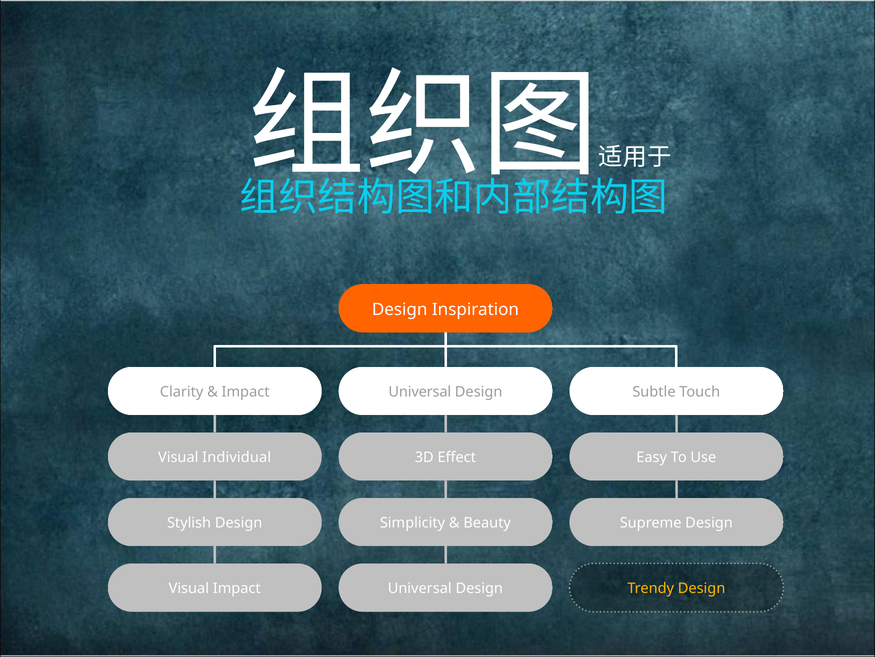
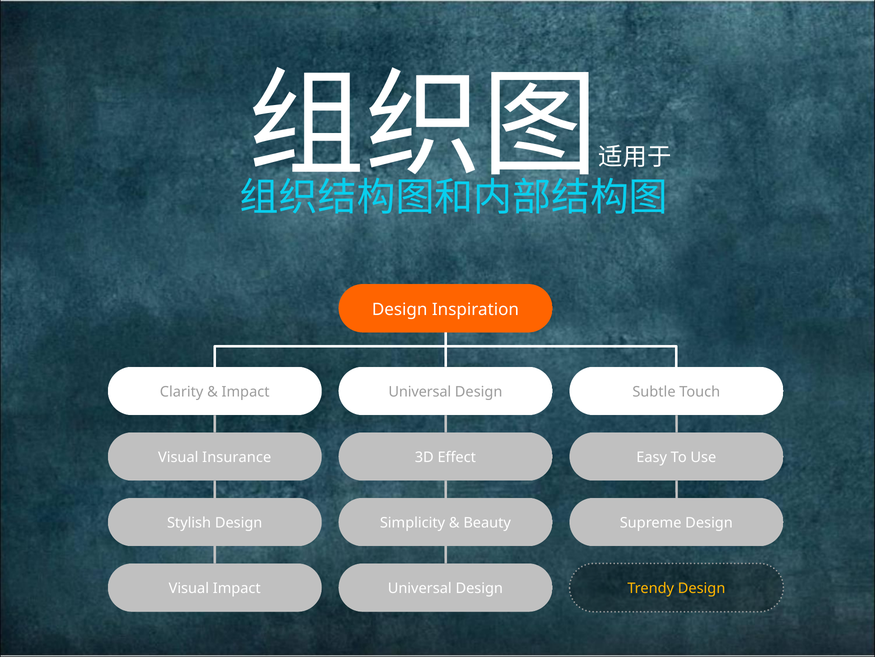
Individual: Individual -> Insurance (237, 457)
